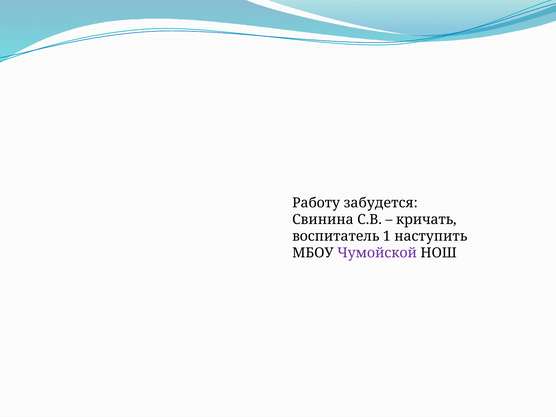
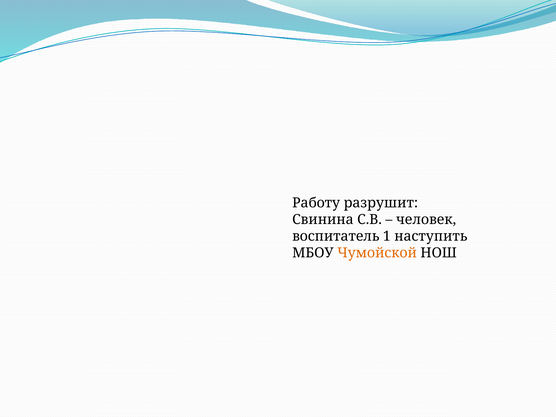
забудется: забудется -> разрушит (381, 203)
кричать: кричать -> человек (426, 220)
Чумойской colour: purple -> orange (377, 253)
